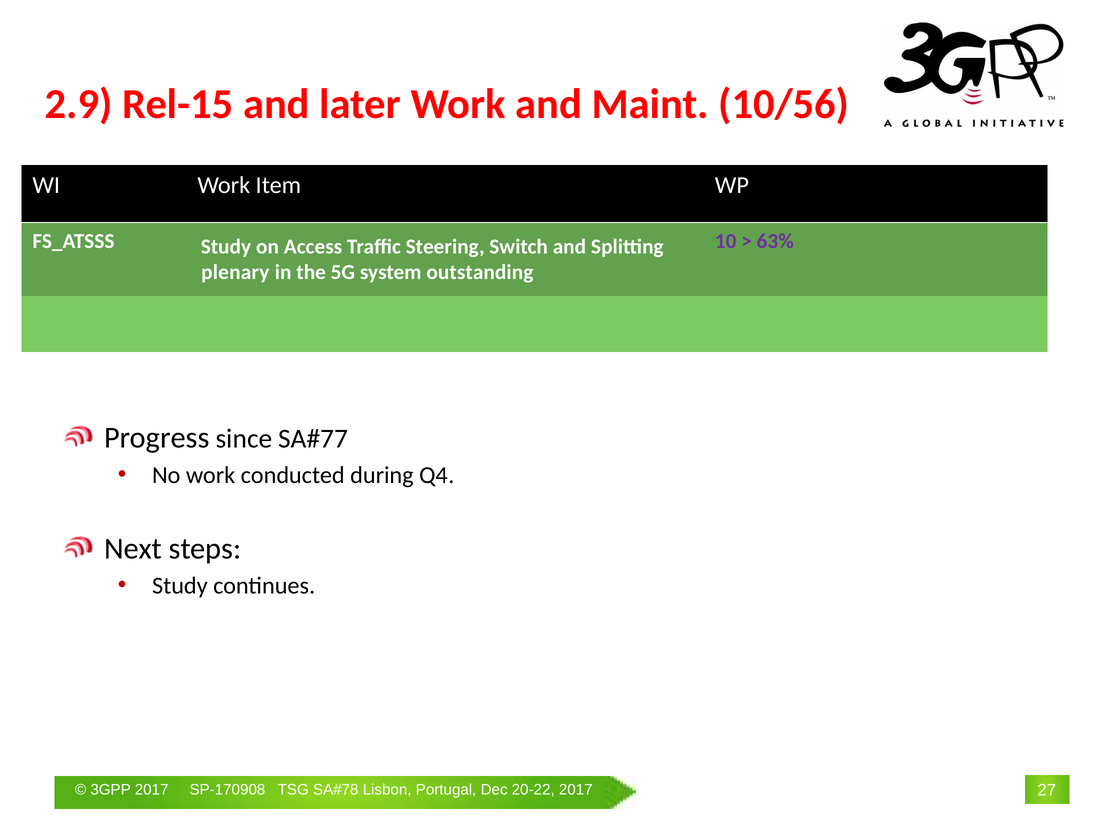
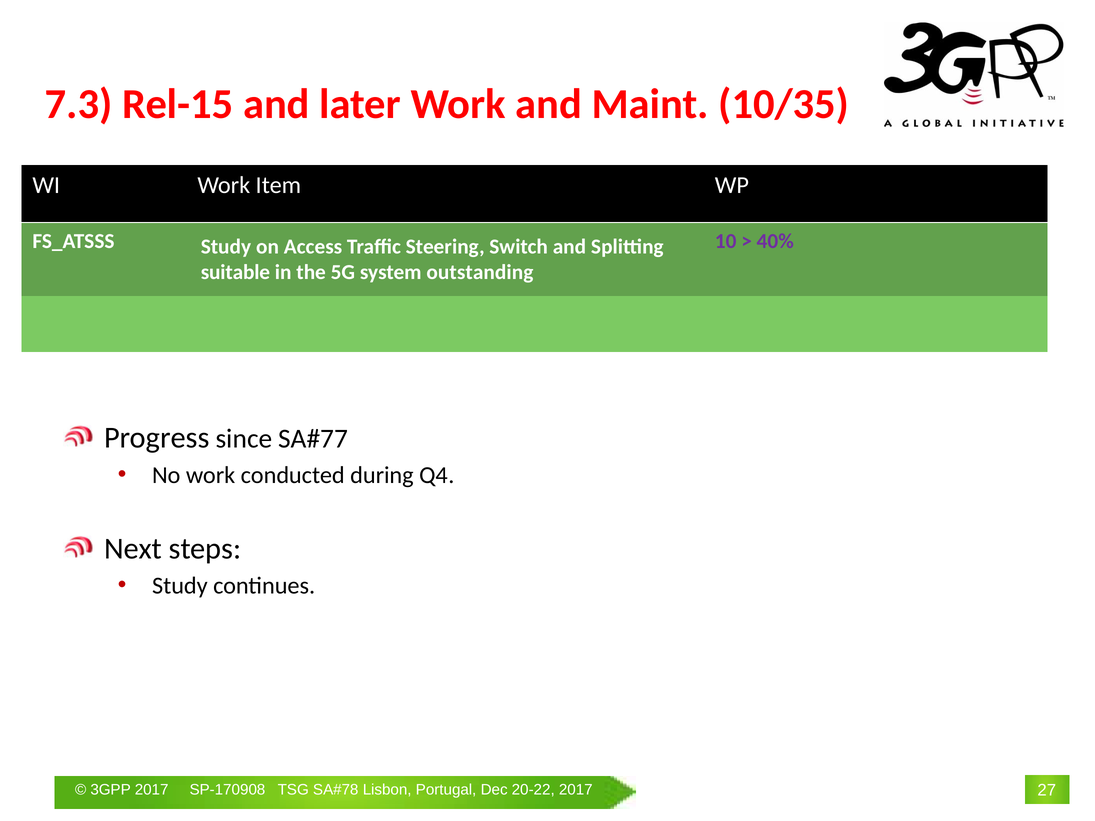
2.9: 2.9 -> 7.3 (79, 104)
10/56: 10/56 -> 10/35 (784, 104)
63%: 63% -> 40% (775, 241)
plenary: plenary -> suitable (235, 273)
